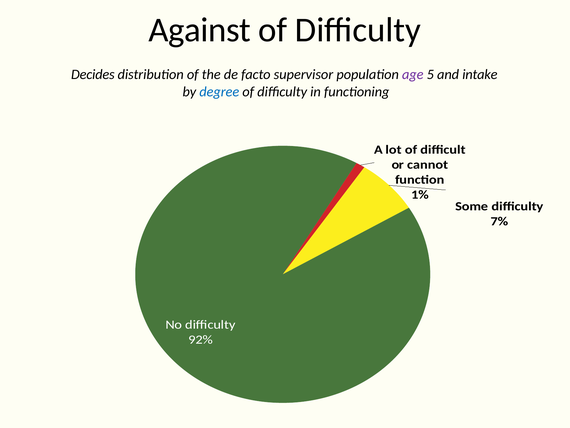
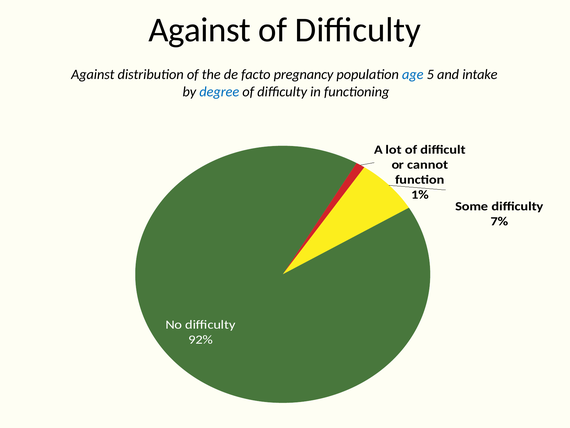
Decides: Decides -> Against (93, 74)
supervisor: supervisor -> pregnancy (304, 74)
age colour: purple -> blue (413, 74)
